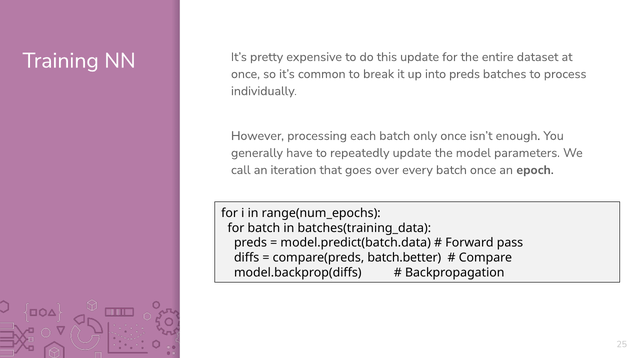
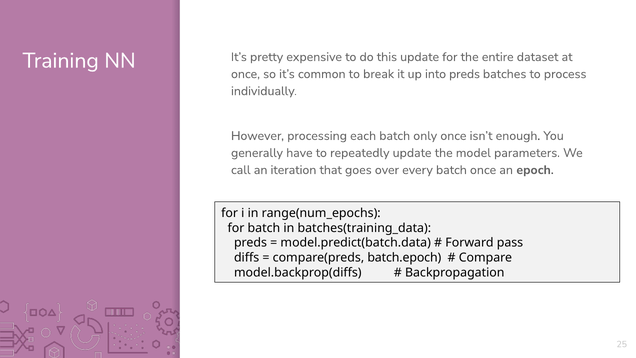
batch.better: batch.better -> batch.epoch (404, 258)
